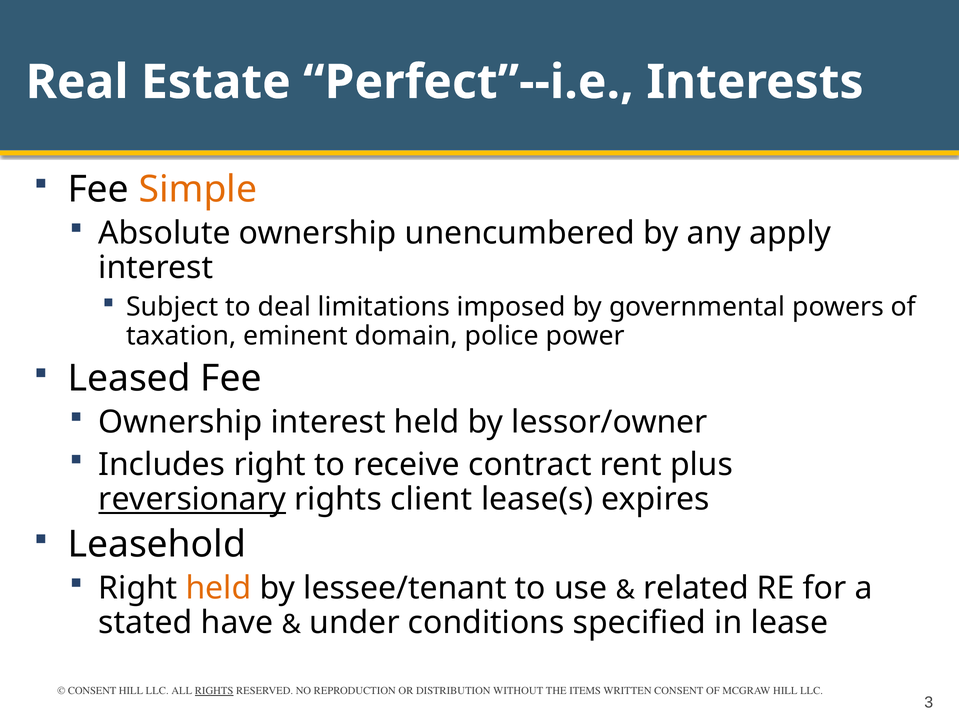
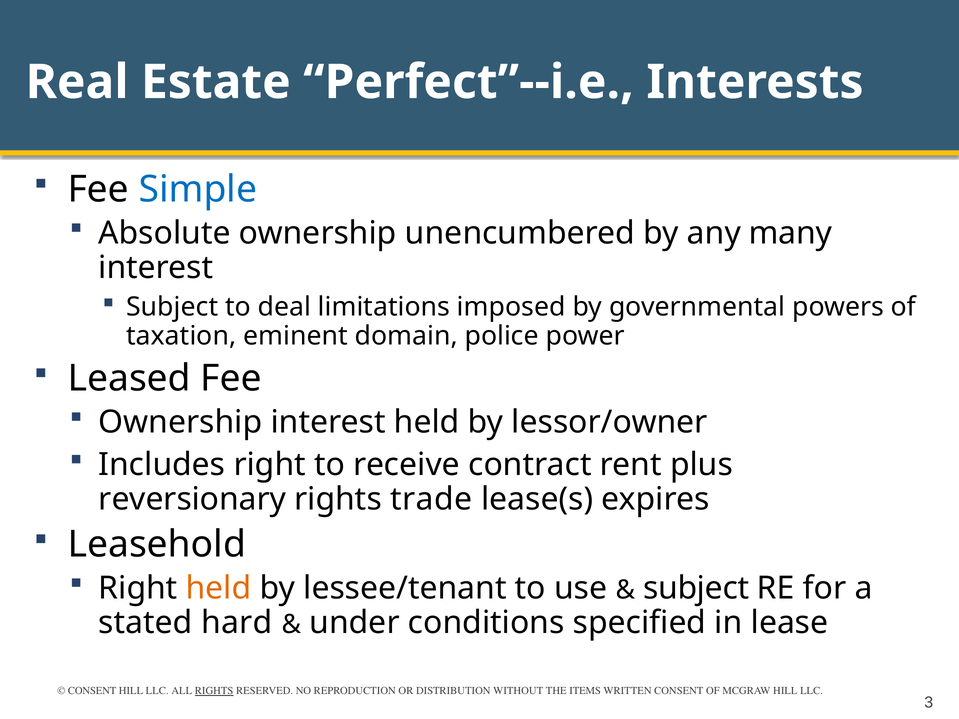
Simple colour: orange -> blue (198, 189)
apply: apply -> many (790, 233)
reversionary underline: present -> none (192, 499)
client: client -> trade (431, 499)
related: related -> subject (696, 588)
have: have -> hard (237, 623)
